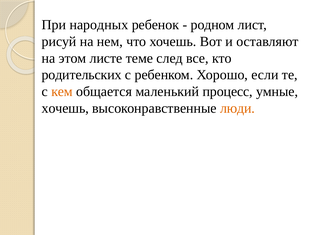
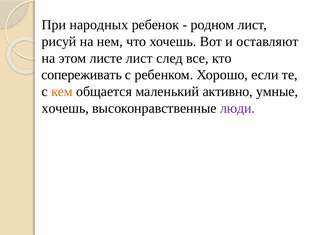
листе теме: теме -> лист (139, 58)
родительских: родительских -> сопереживать (82, 75)
процесс: процесс -> активно (228, 92)
люди colour: orange -> purple (238, 108)
